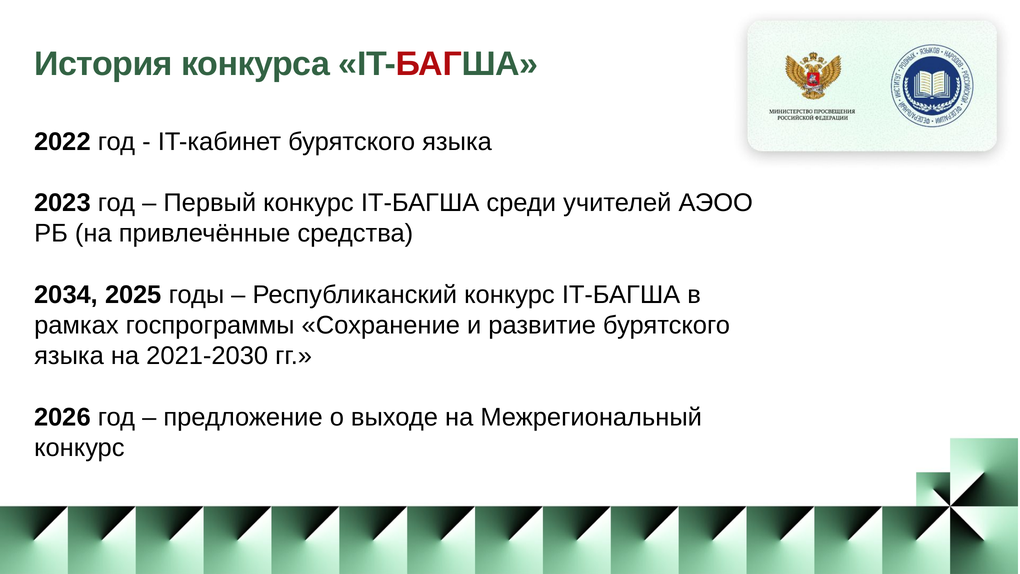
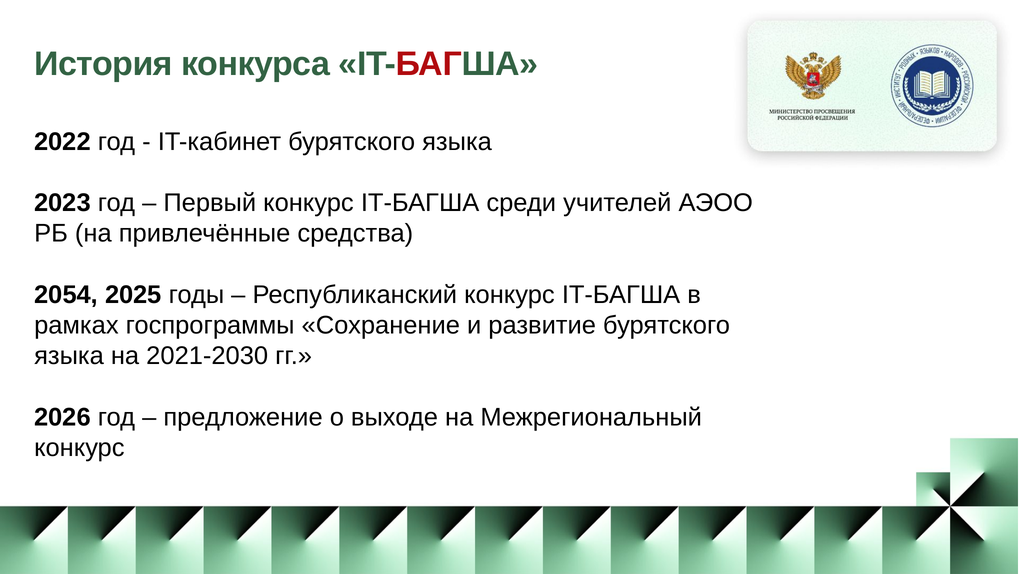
2034: 2034 -> 2054 (66, 295)
